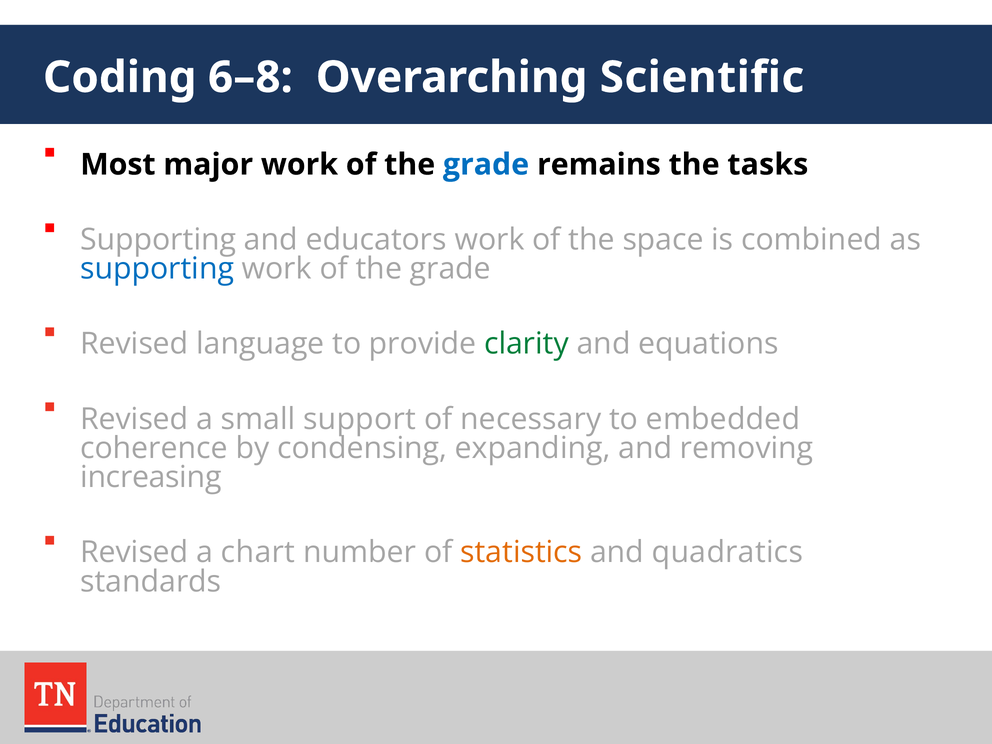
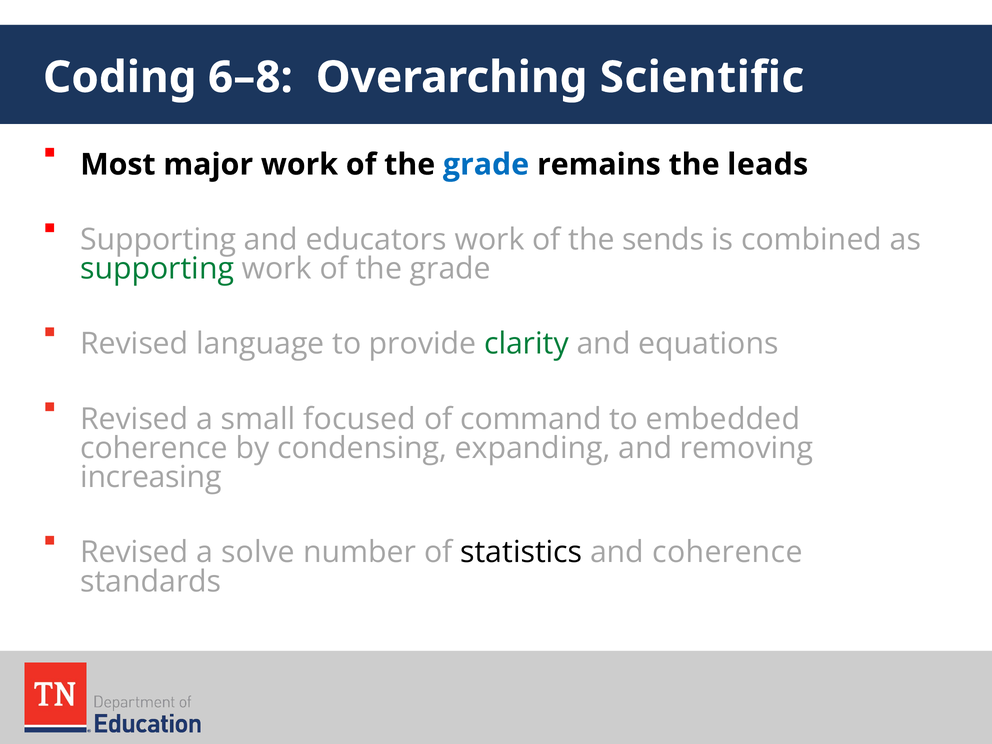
tasks: tasks -> leads (768, 165)
space: space -> sends (663, 240)
supporting colour: blue -> green (157, 269)
support: support -> focused (360, 419)
necessary: necessary -> command (531, 419)
chart: chart -> solve (258, 552)
statistics colour: orange -> black (521, 552)
and quadratics: quadratics -> coherence (728, 552)
